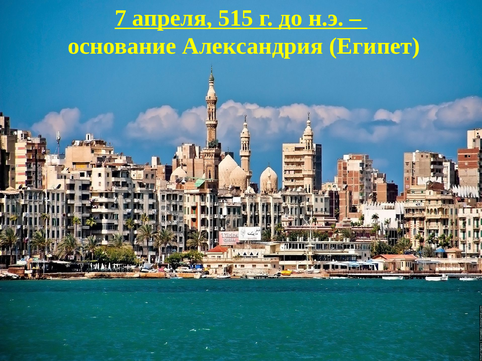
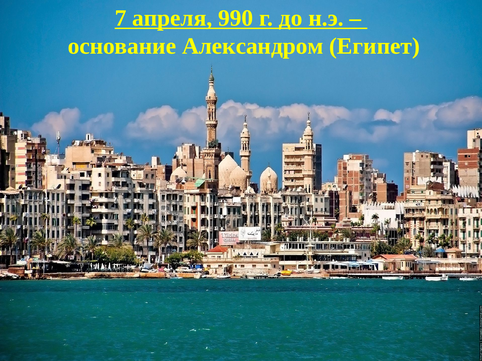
515: 515 -> 990 (236, 18)
Александрия: Александрия -> Александром (253, 46)
